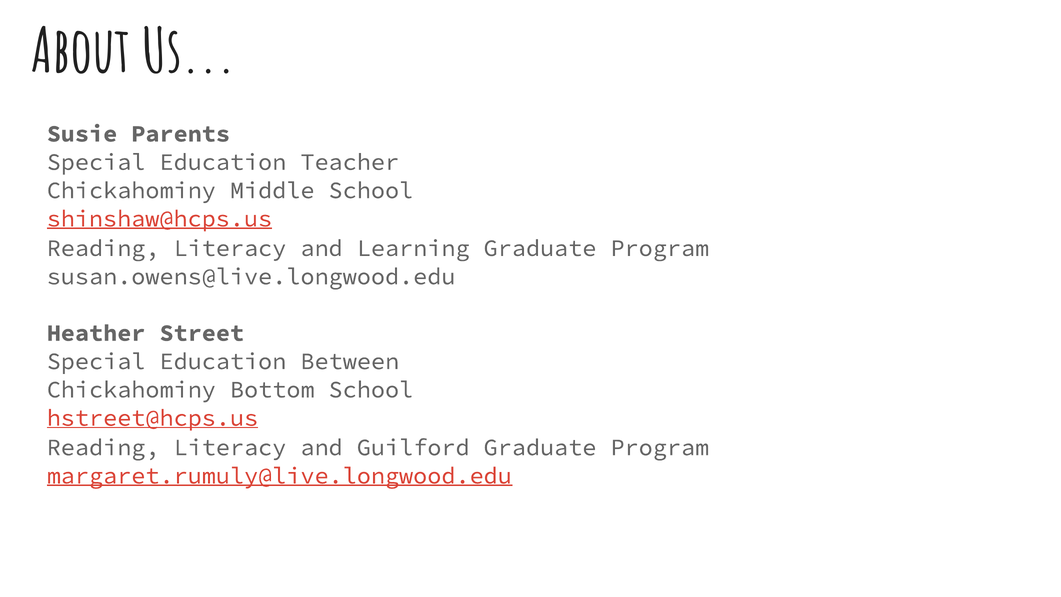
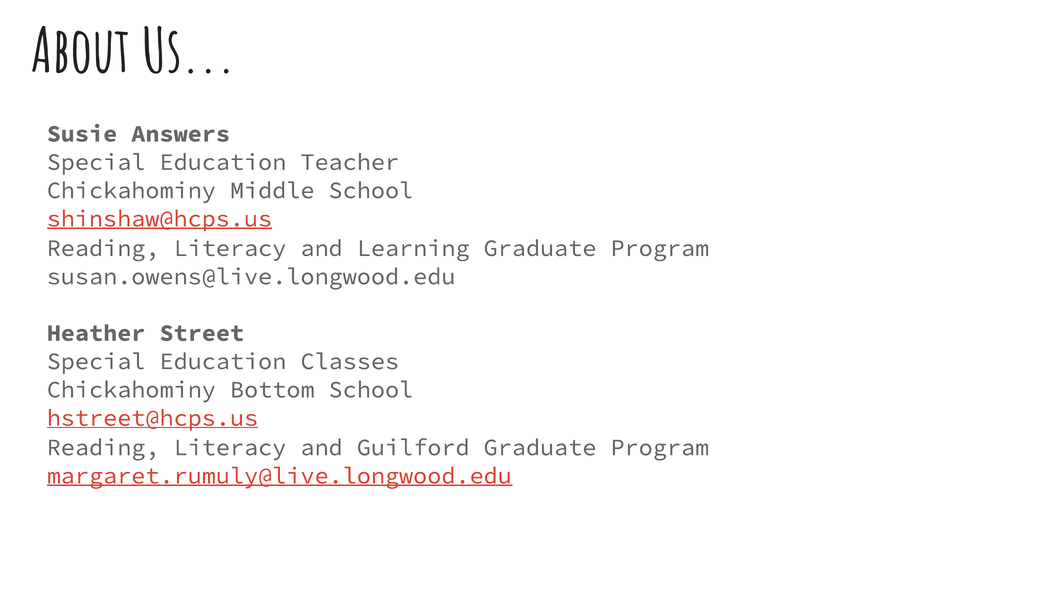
Parents: Parents -> Answers (181, 134)
Between: Between -> Classes (350, 361)
